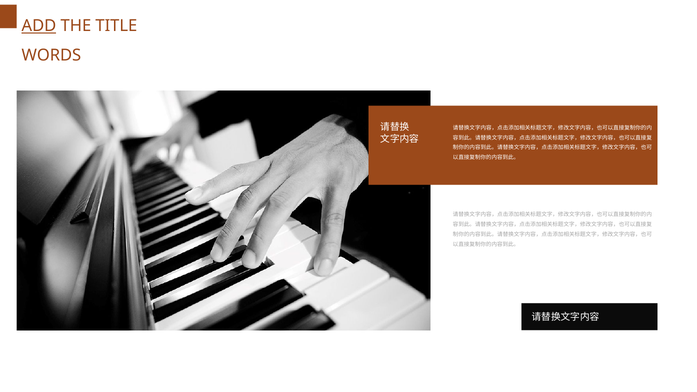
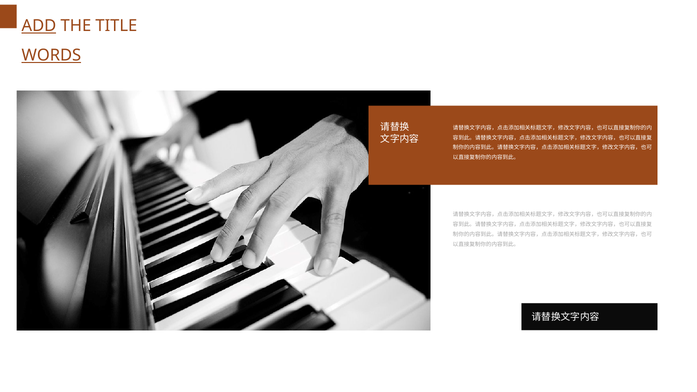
WORDS underline: none -> present (51, 56)
